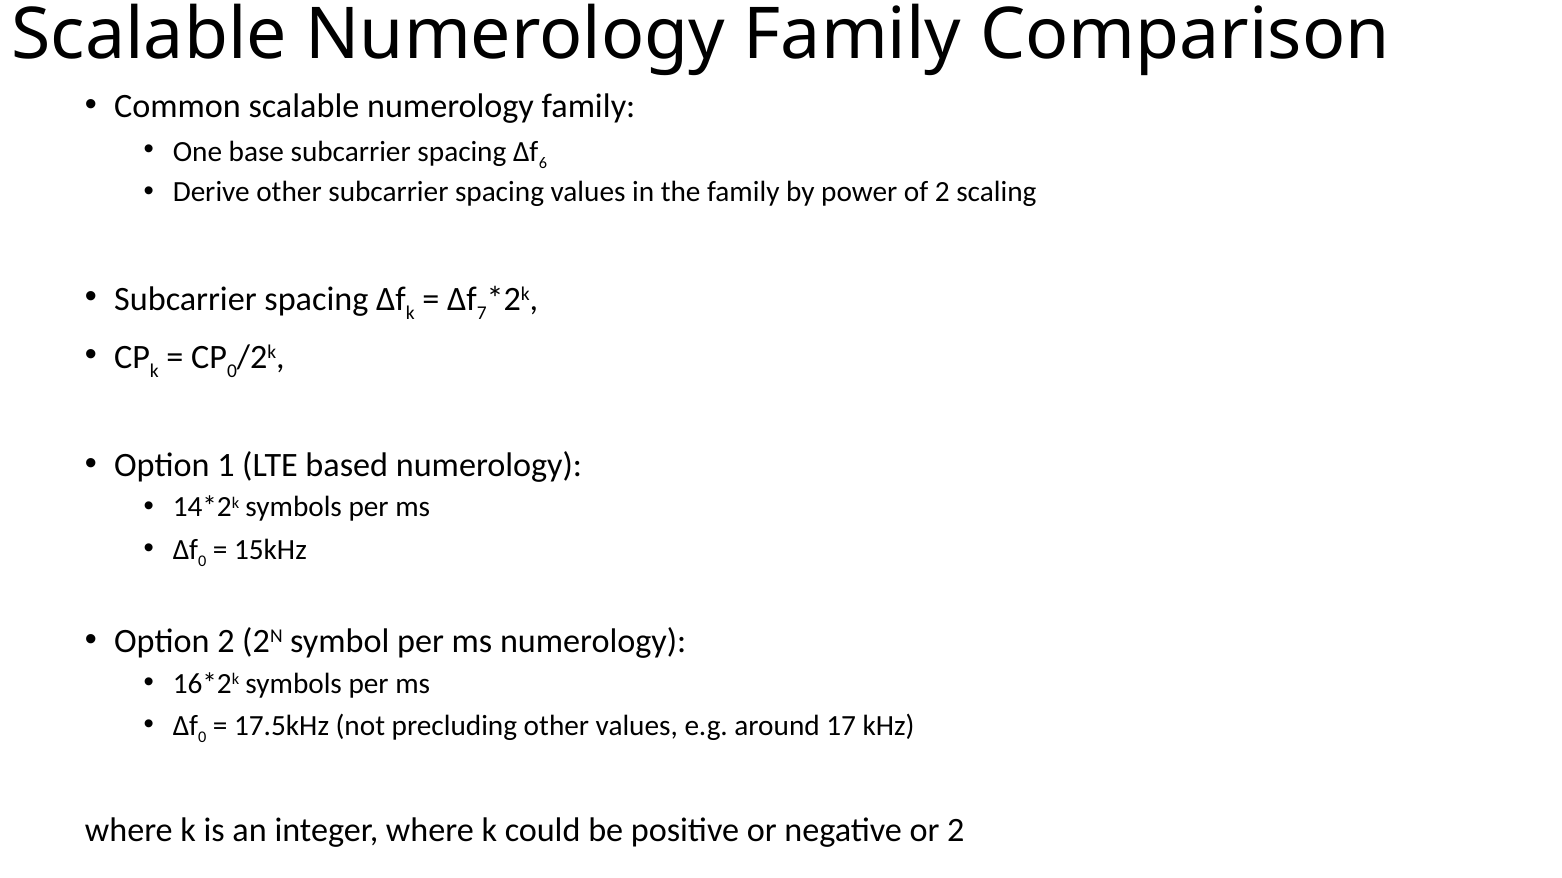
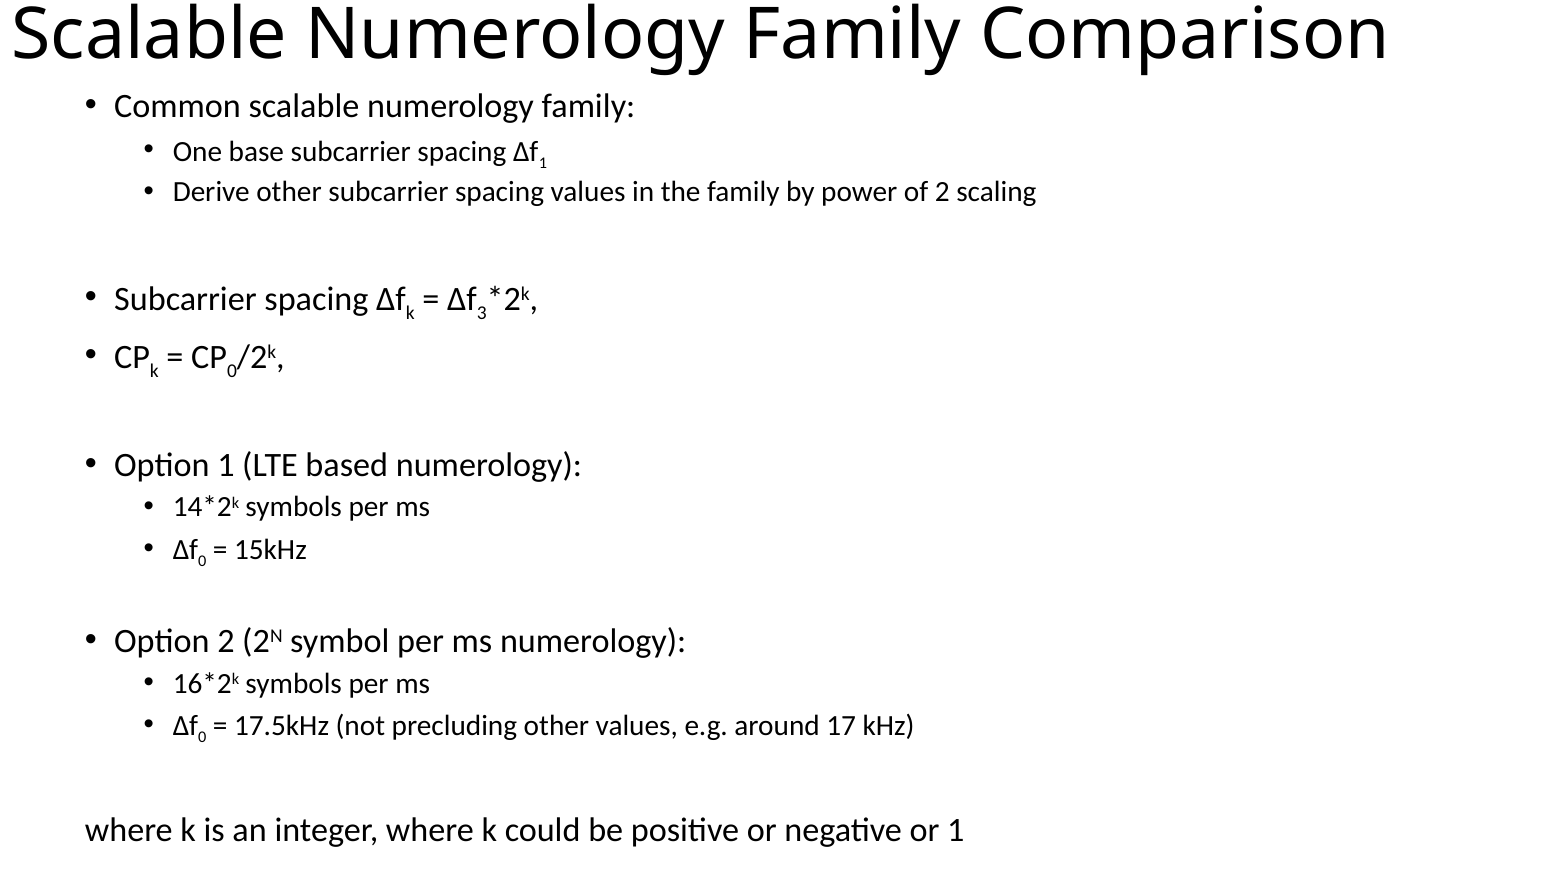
6: 6 -> 1 (543, 163)
7: 7 -> 3 (482, 313)
or 2: 2 -> 1 (956, 831)
